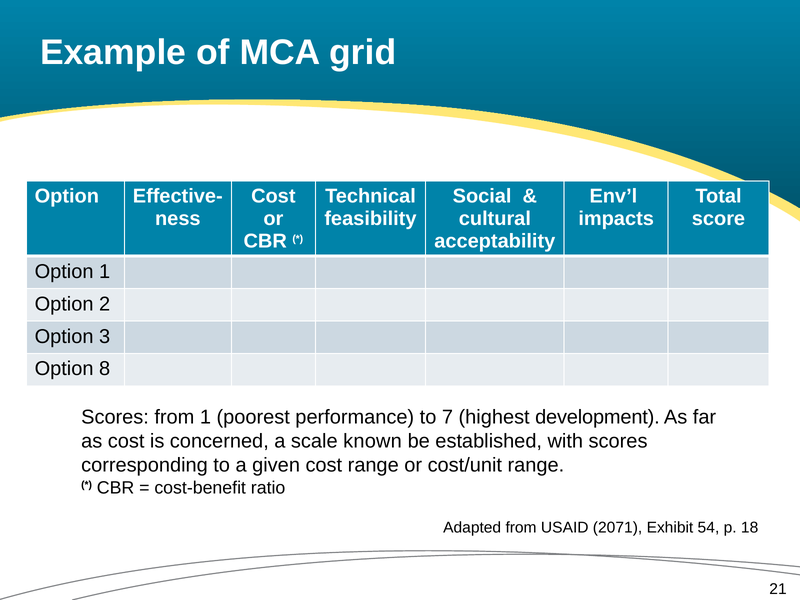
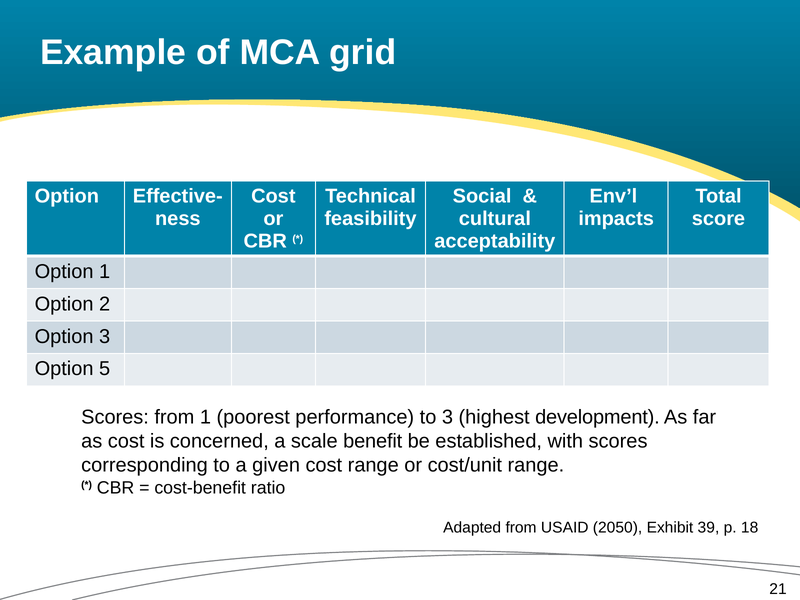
8: 8 -> 5 (105, 369)
to 7: 7 -> 3 (447, 417)
known: known -> benefit (373, 441)
2071: 2071 -> 2050 (618, 528)
54: 54 -> 39 (708, 528)
